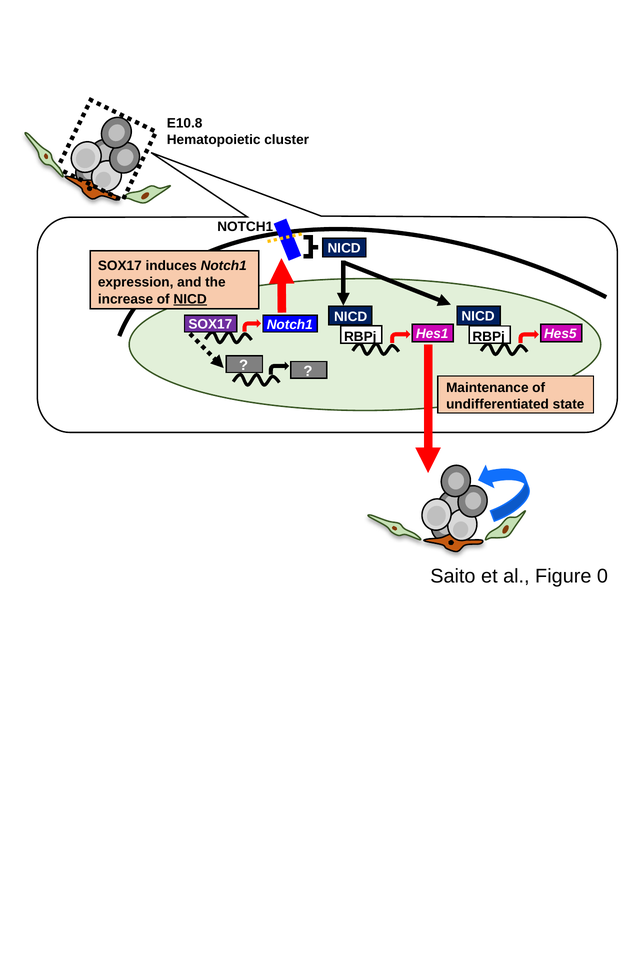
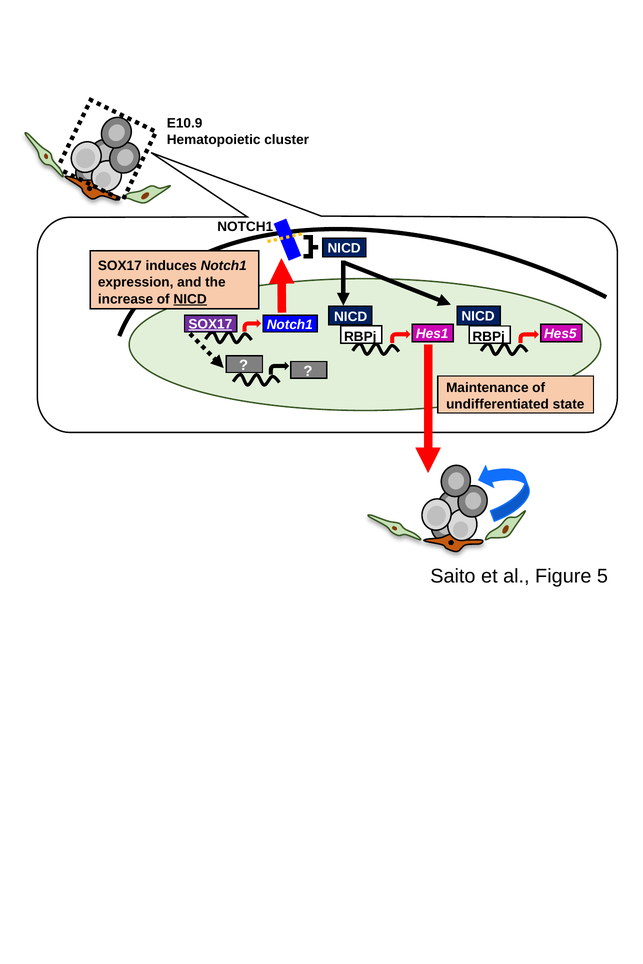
E10.8: E10.8 -> E10.9 (185, 123)
SOX17 underline: none -> present (210, 324)
0: 0 -> 5 (602, 577)
